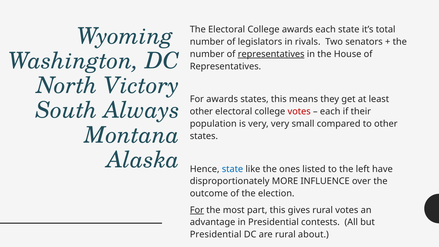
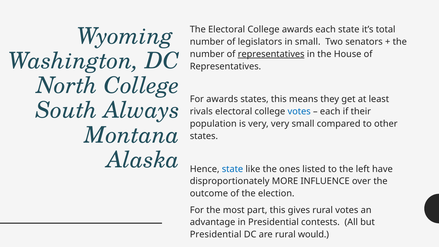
in rivals: rivals -> small (308, 42)
North Victory: Victory -> College (142, 86)
other: other -> rivals (201, 112)
votes colour: red -> blue (299, 112)
For underline: present -> none (197, 210)
about: about -> would (313, 235)
